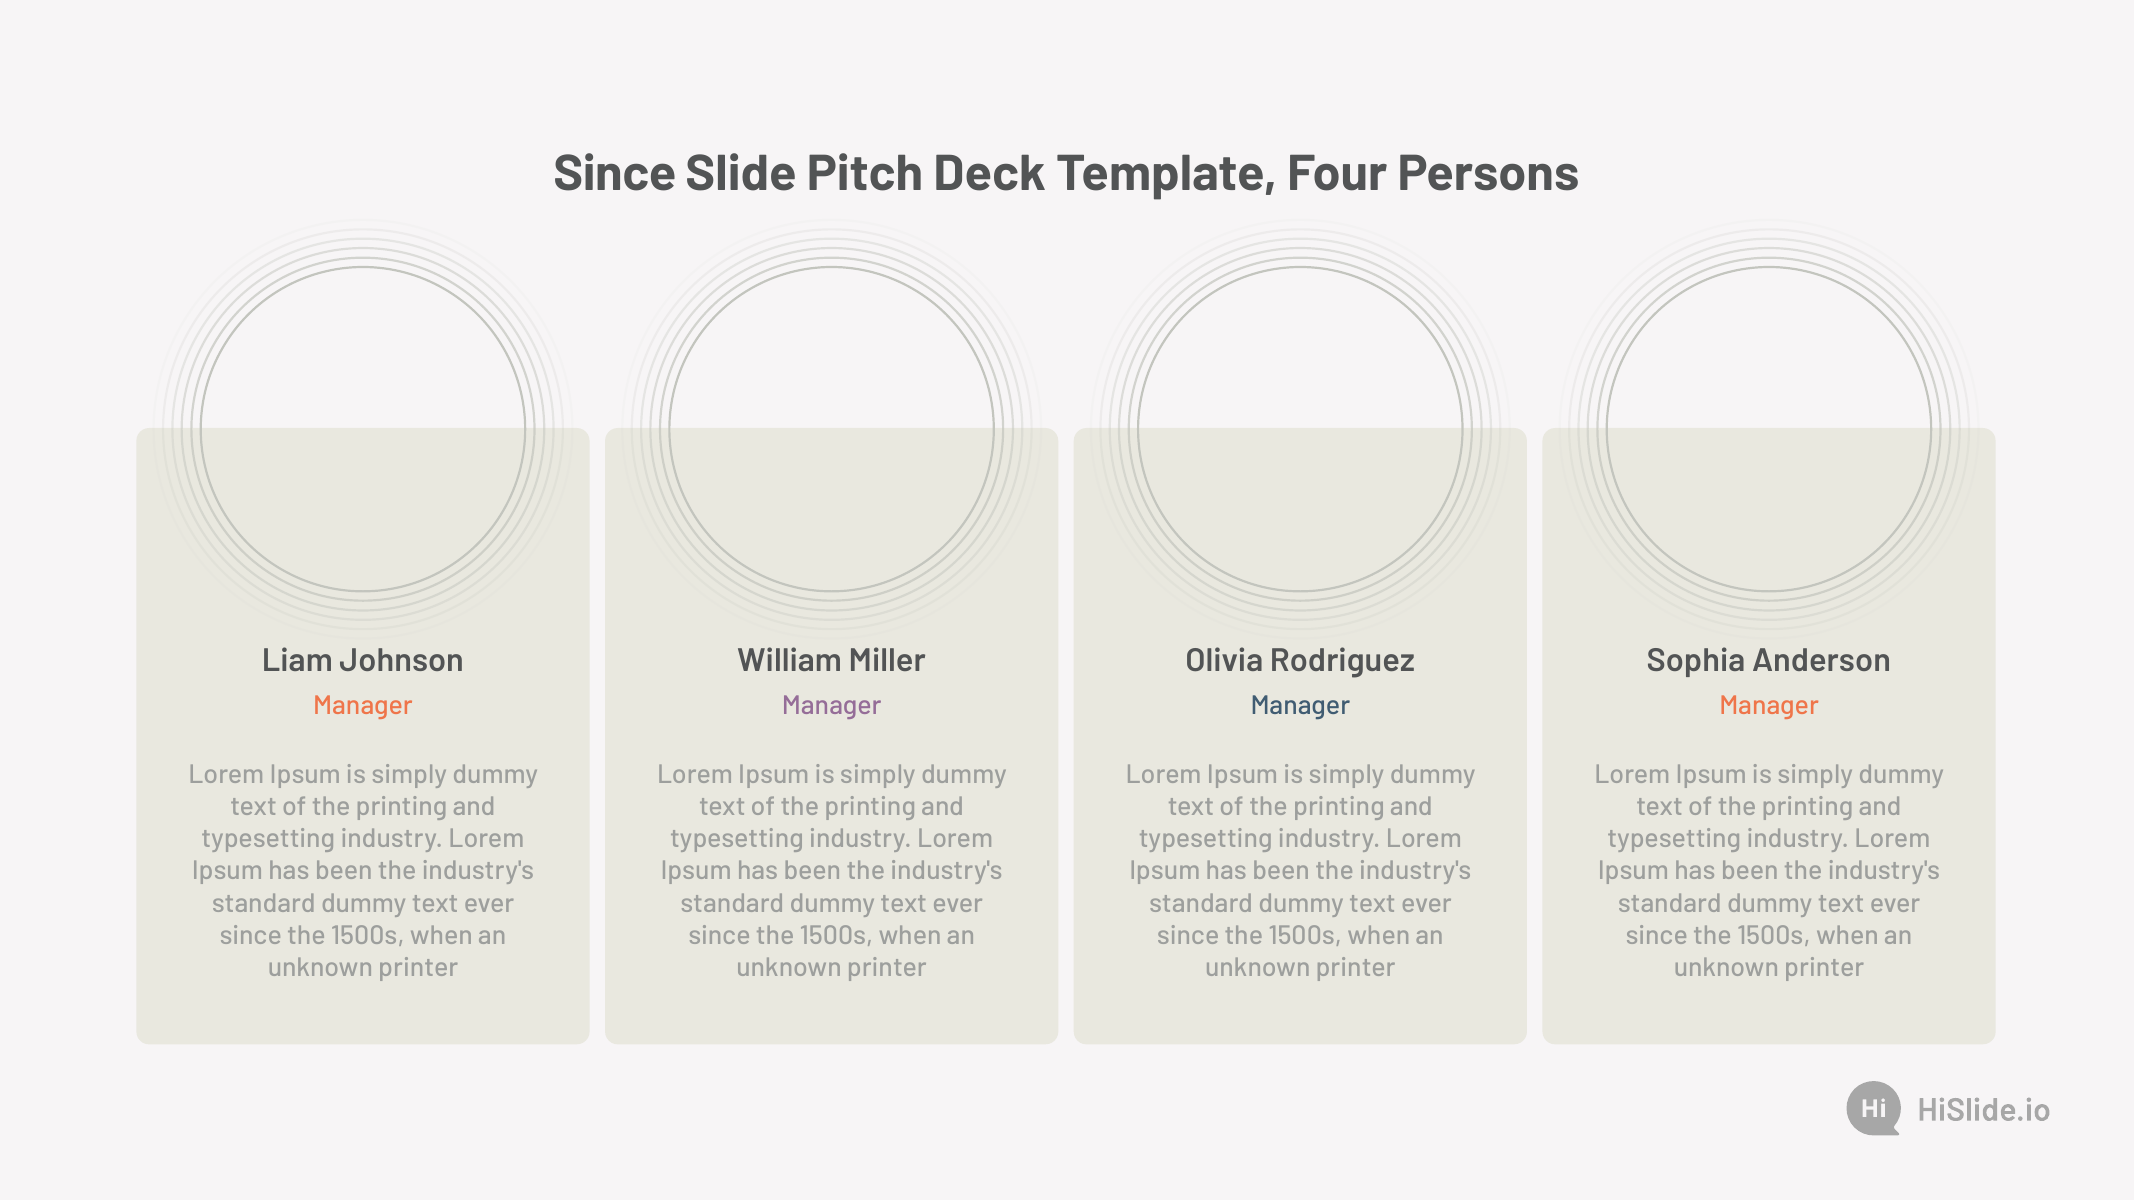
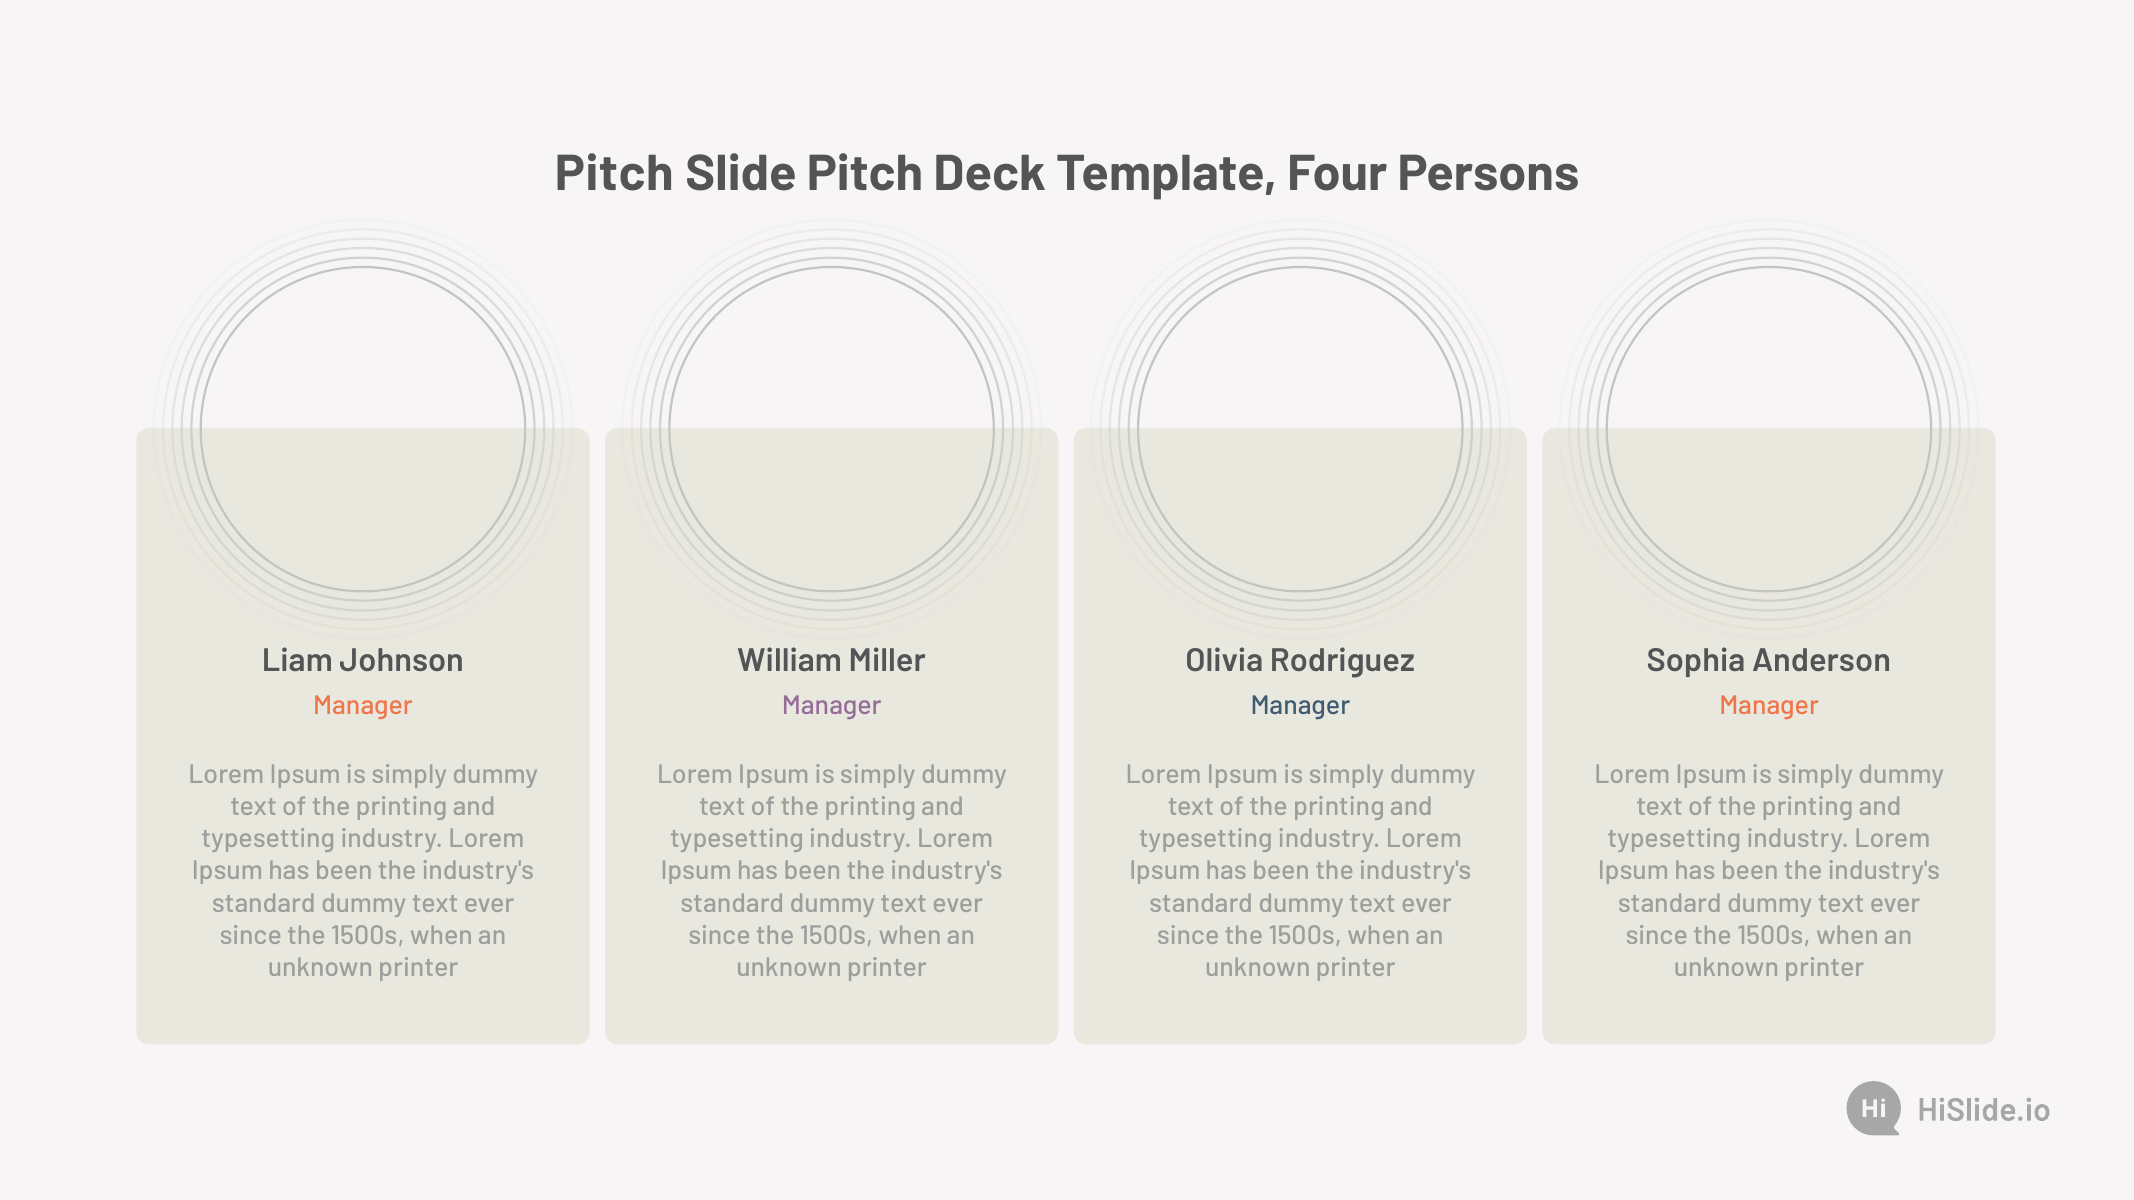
Since: Since -> Pitch (614, 174)
